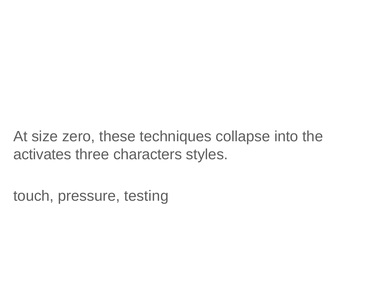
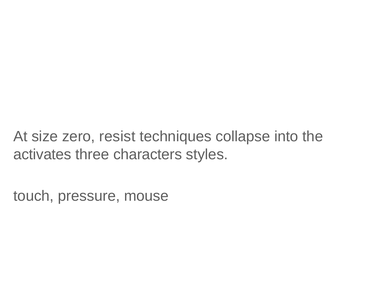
these: these -> resist (117, 137)
testing: testing -> mouse (146, 196)
